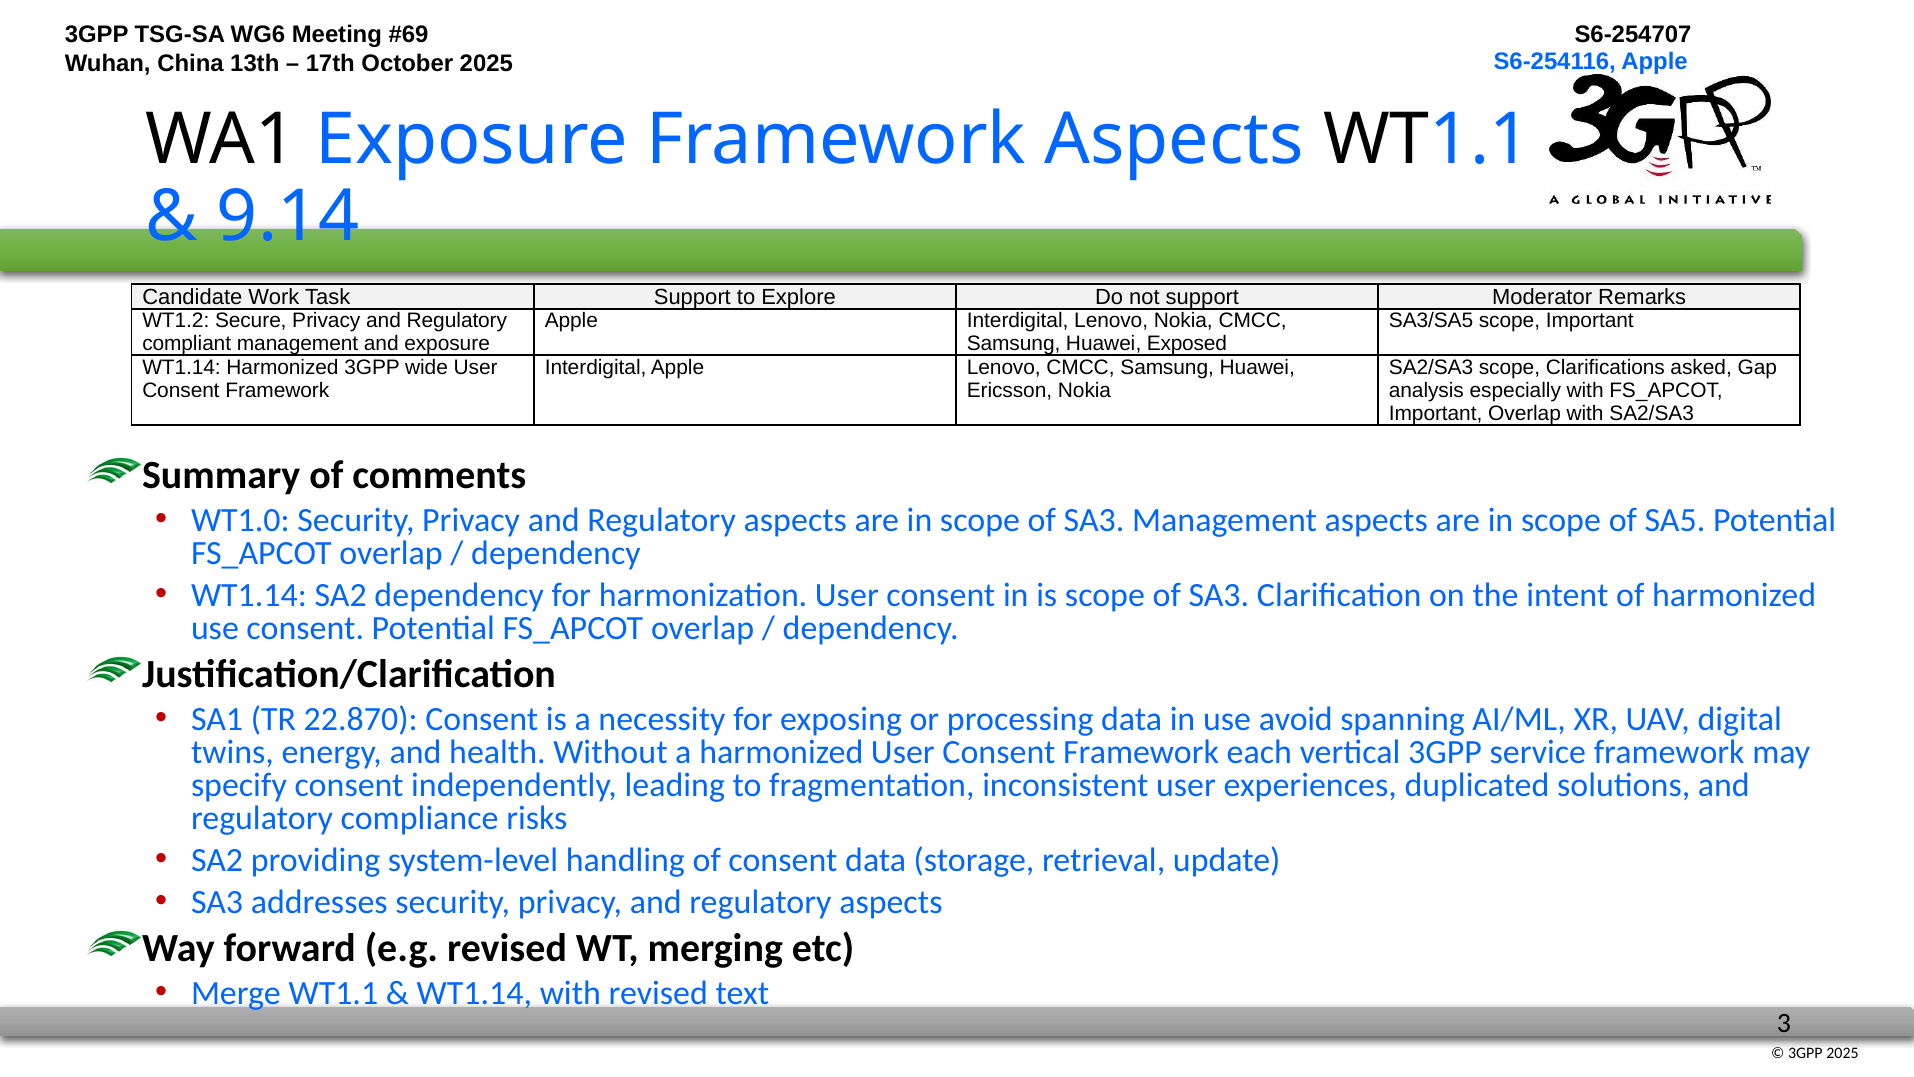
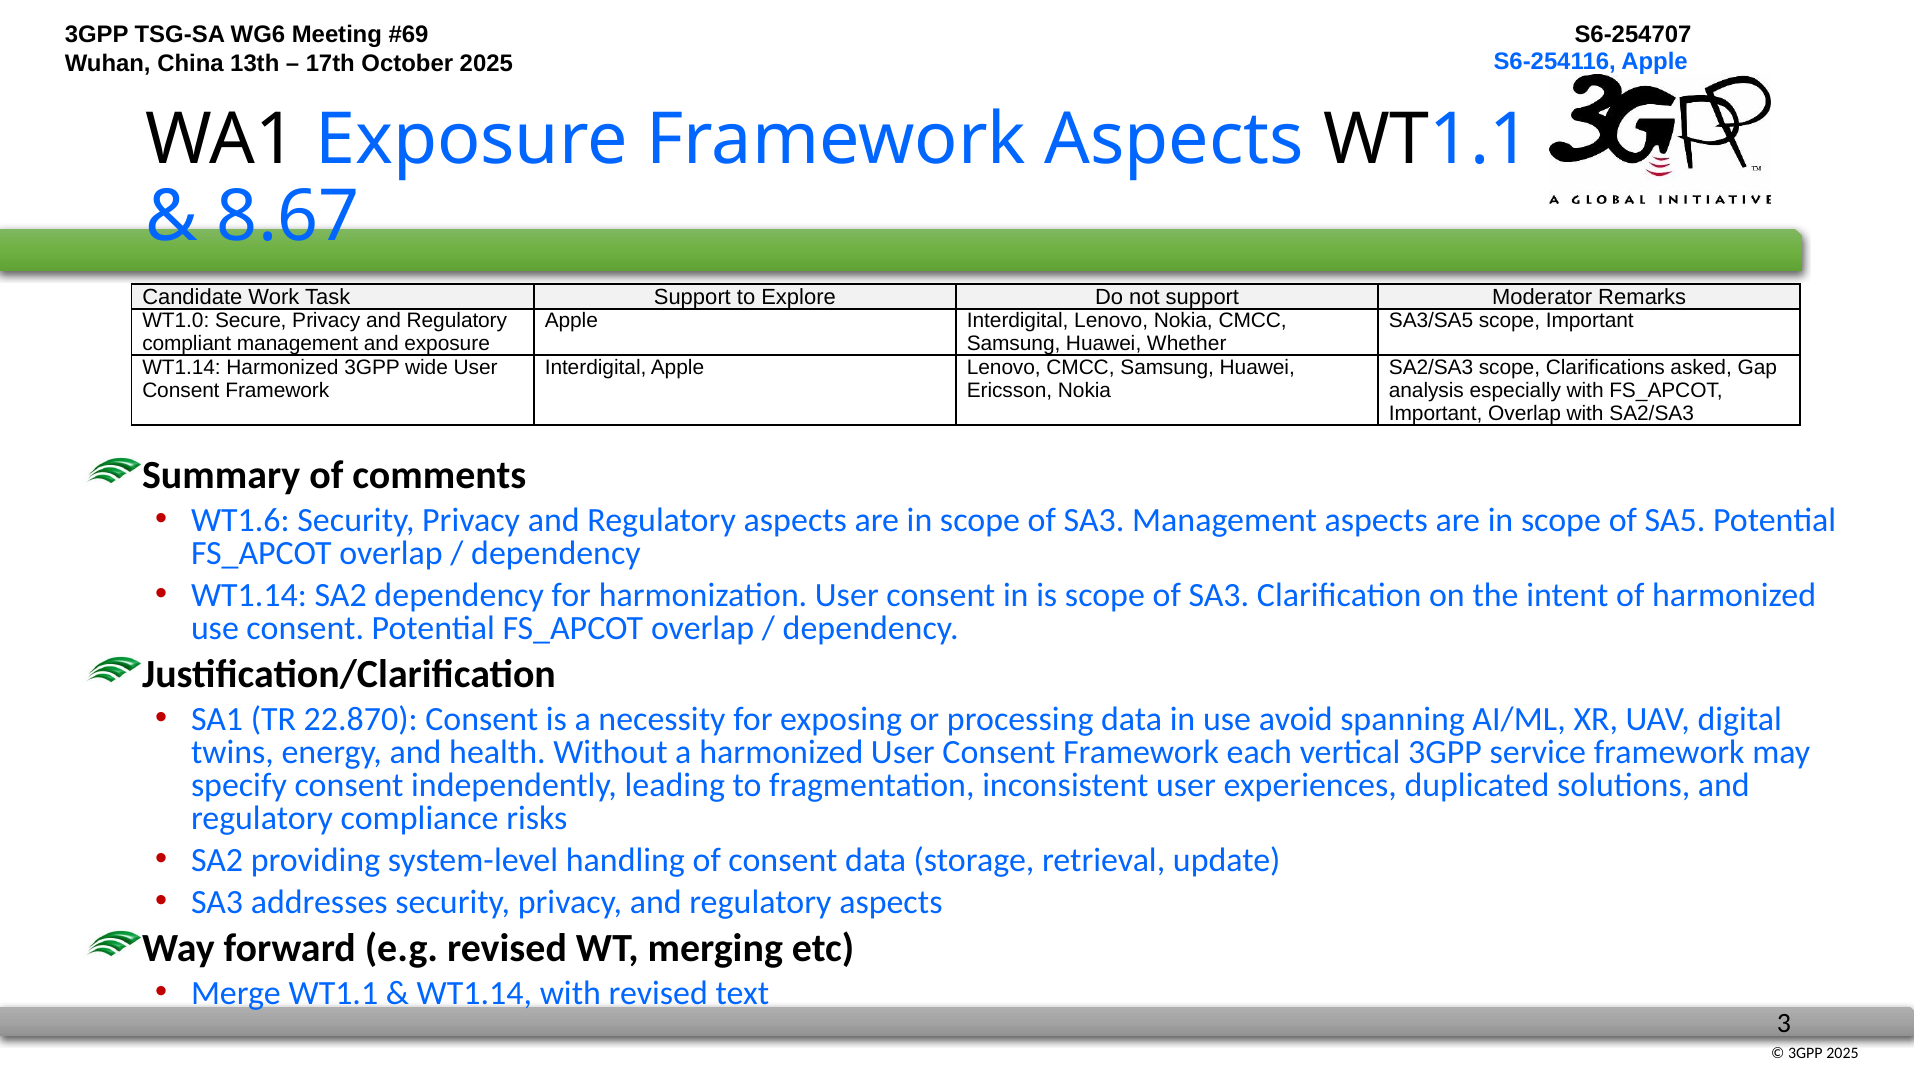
9.14: 9.14 -> 8.67 (288, 217)
WT1.2: WT1.2 -> WT1.0 (176, 321)
Exposed: Exposed -> Whether (1187, 344)
WT1.0: WT1.0 -> WT1.6 (240, 520)
